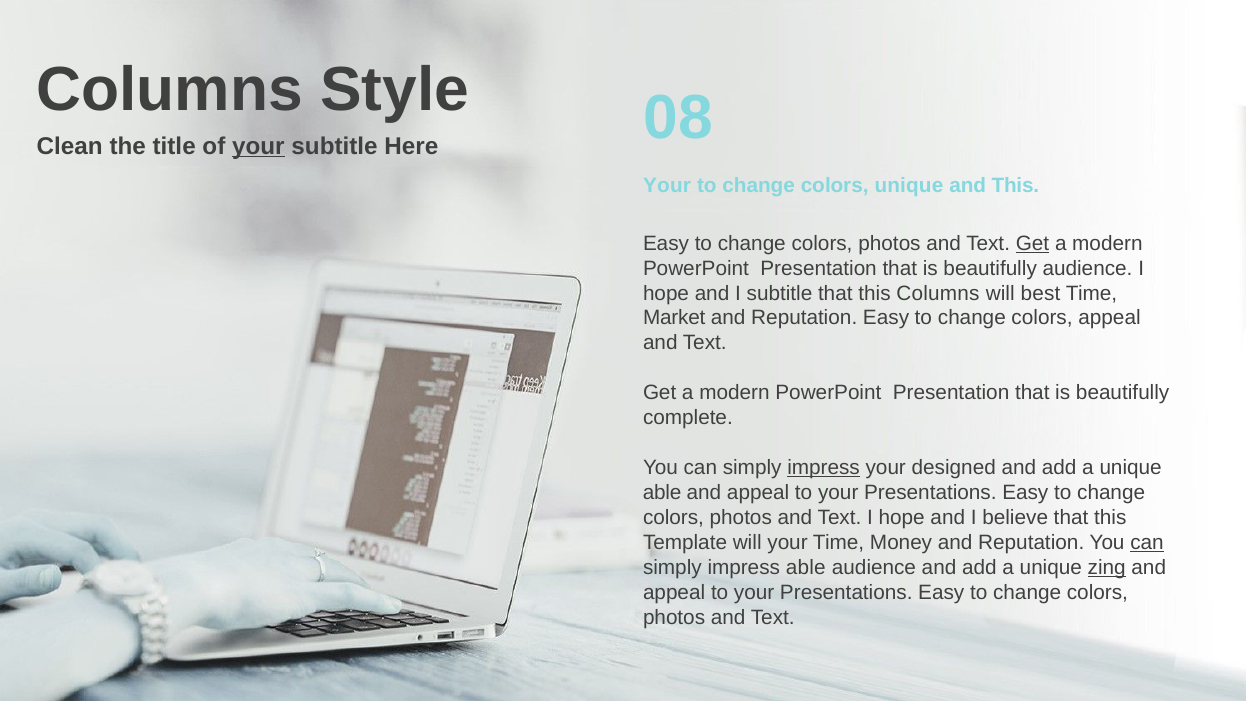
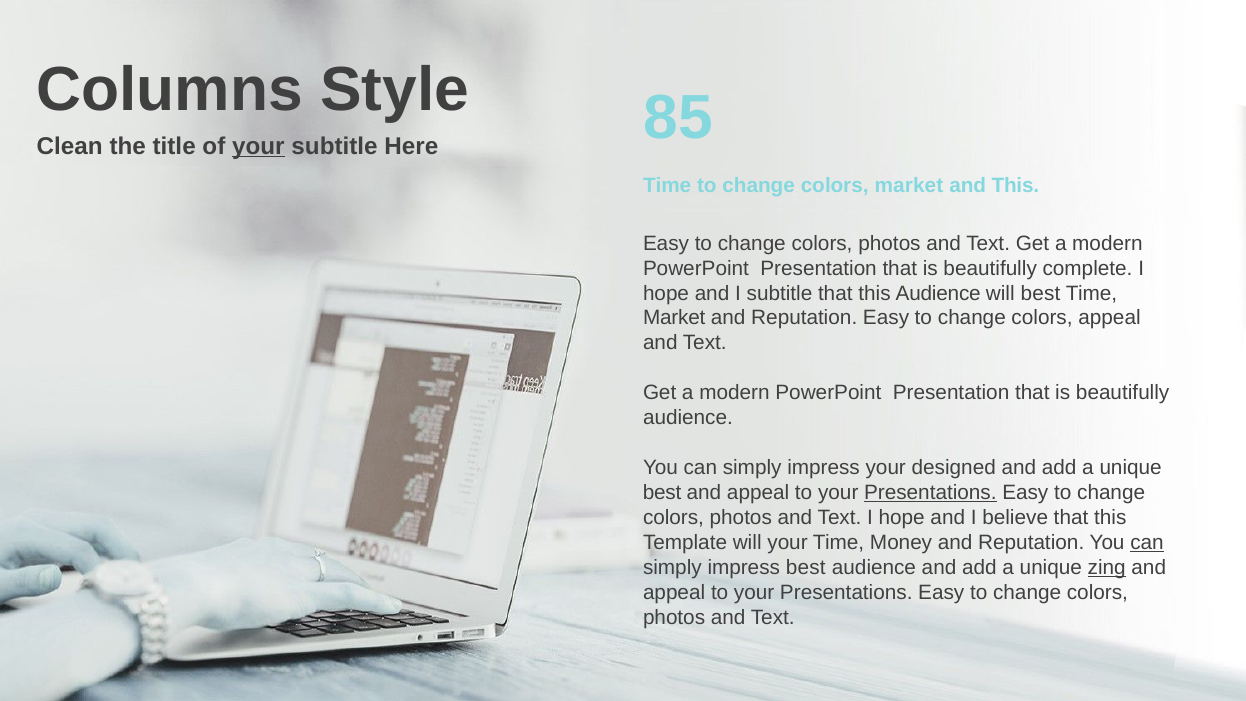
08: 08 -> 85 (678, 118)
Your: Your -> Time (667, 186)
colors unique: unique -> market (909, 186)
Get underline: present -> none (1033, 243)
beautifully audience: audience -> complete (1087, 268)
this Columns: Columns -> Audience (938, 293)
complete: complete -> audience (688, 418)
impress underline: present -> none (824, 468)
able: able -> best (662, 492)
Presentations underline: none -> present (930, 492)
impress able: able -> best (806, 567)
